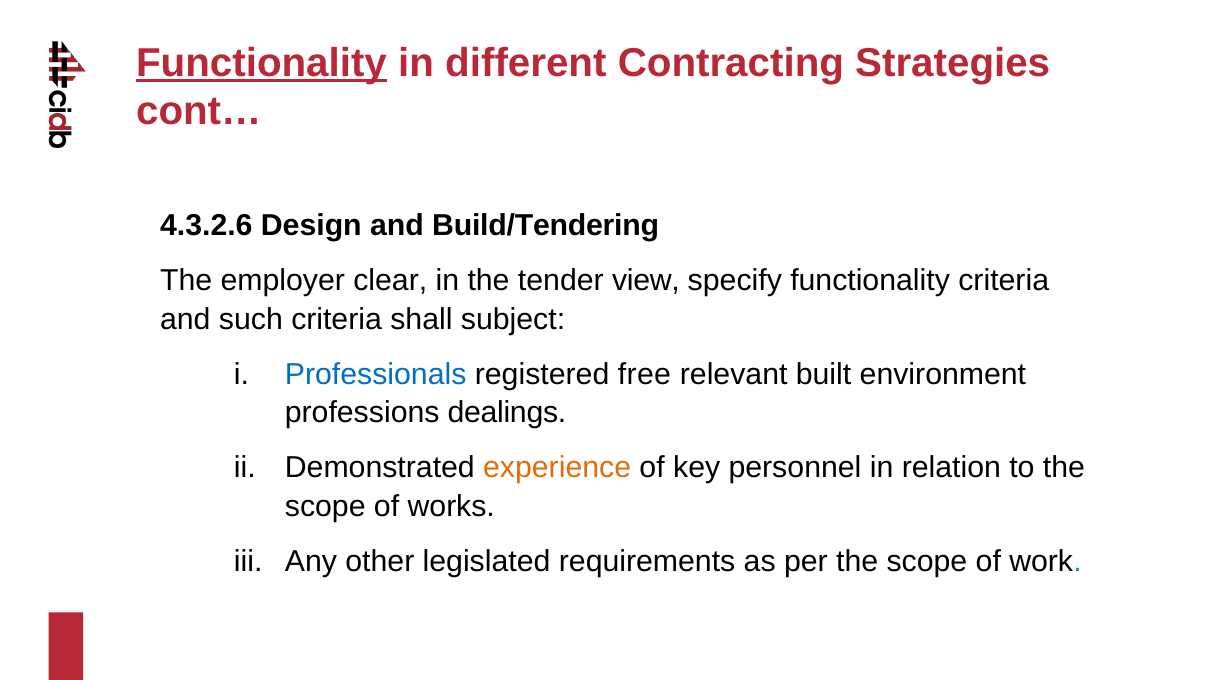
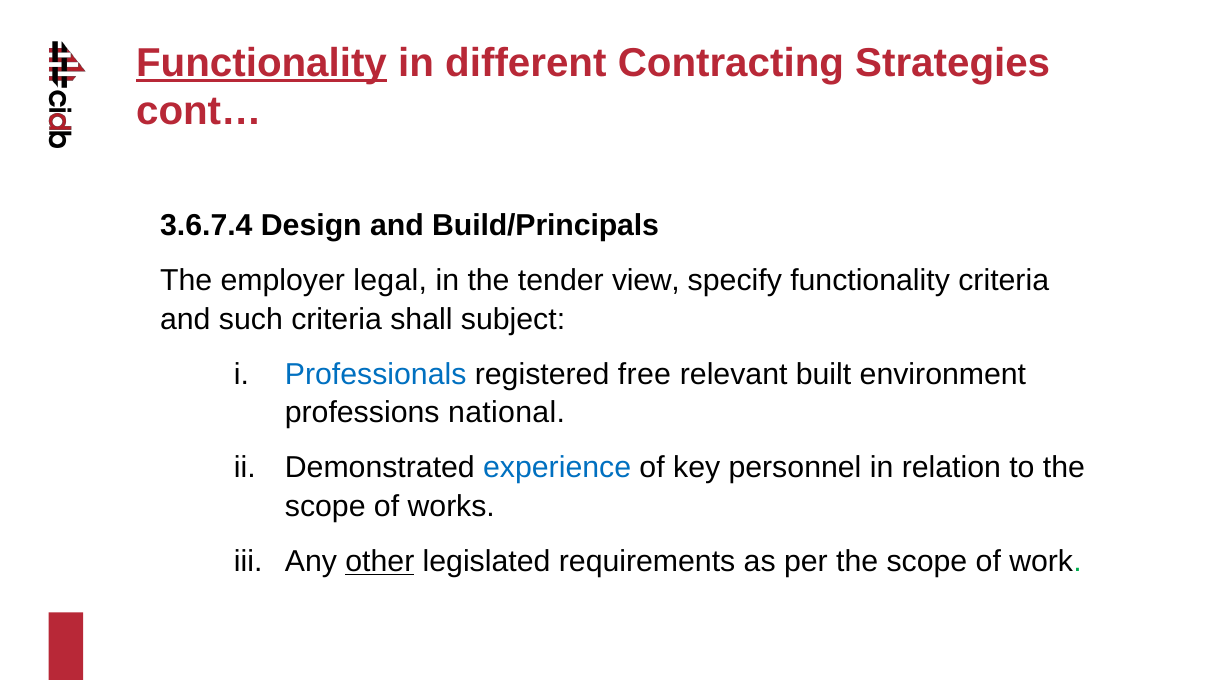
4.3.2.6: 4.3.2.6 -> 3.6.7.4 (206, 226)
Build/Tendering: Build/Tendering -> Build/Principals (546, 226)
clear: clear -> legal (390, 281)
dealings: dealings -> national (507, 413)
experience colour: orange -> blue (557, 468)
other underline: none -> present (380, 562)
